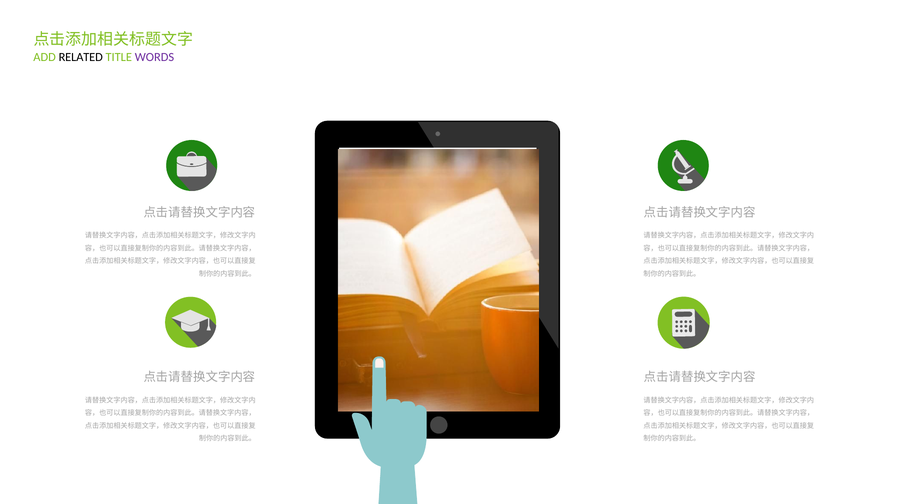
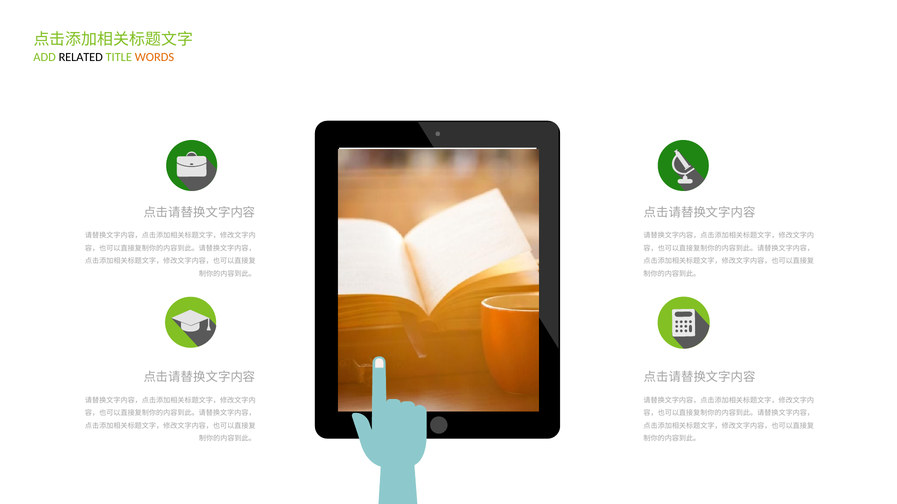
WORDS colour: purple -> orange (154, 57)
